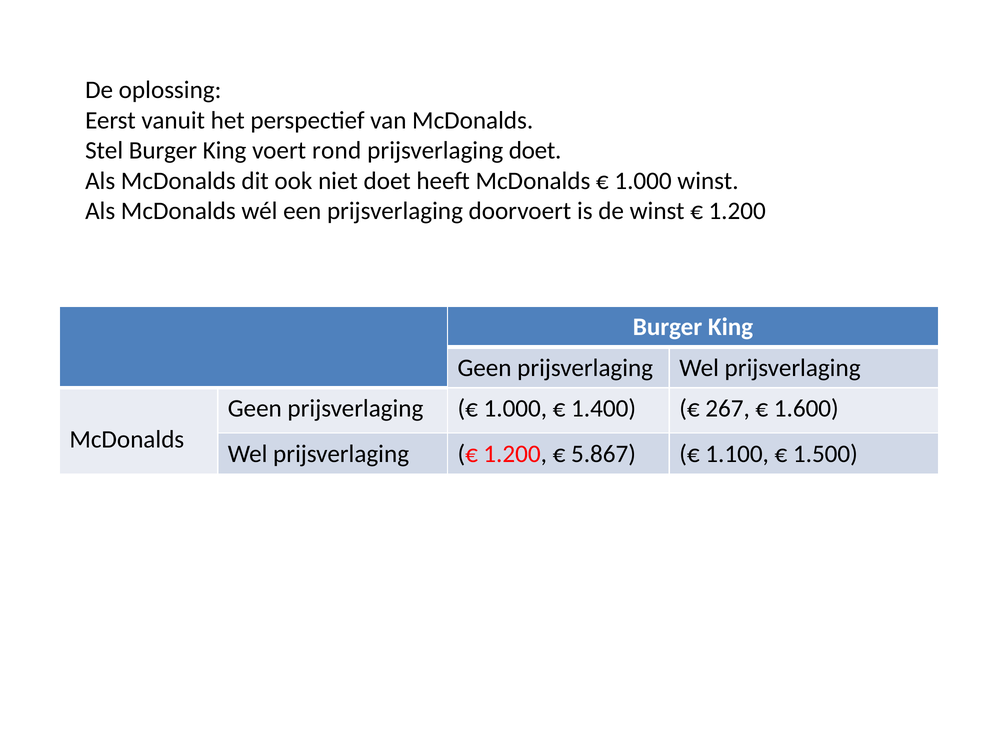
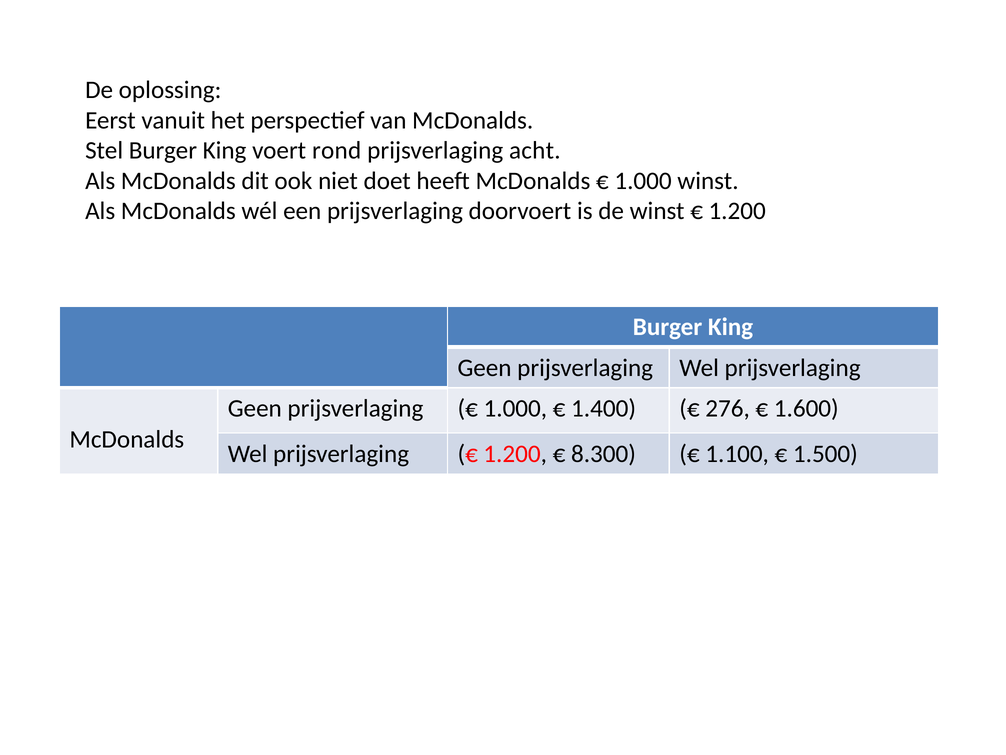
prijsverlaging doet: doet -> acht (535, 150)
267: 267 -> 276 (728, 408)
5.867: 5.867 -> 8.300 (603, 453)
